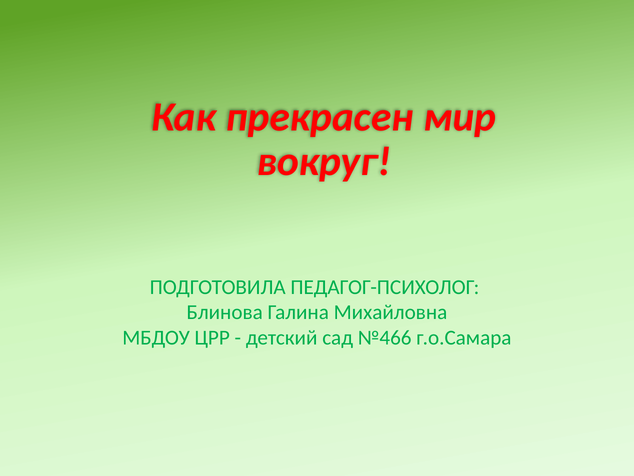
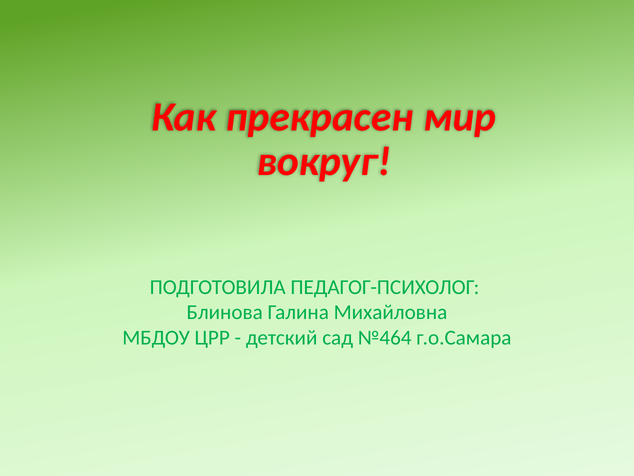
№466: №466 -> №464 (385, 338)
